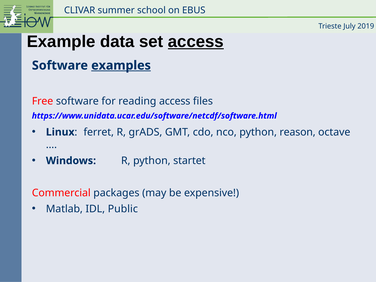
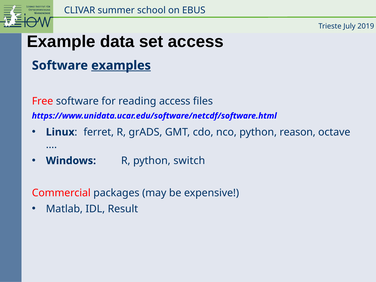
access underline: present -> none (196, 42)
startet: startet -> switch (189, 161)
Public: Public -> Result (123, 209)
